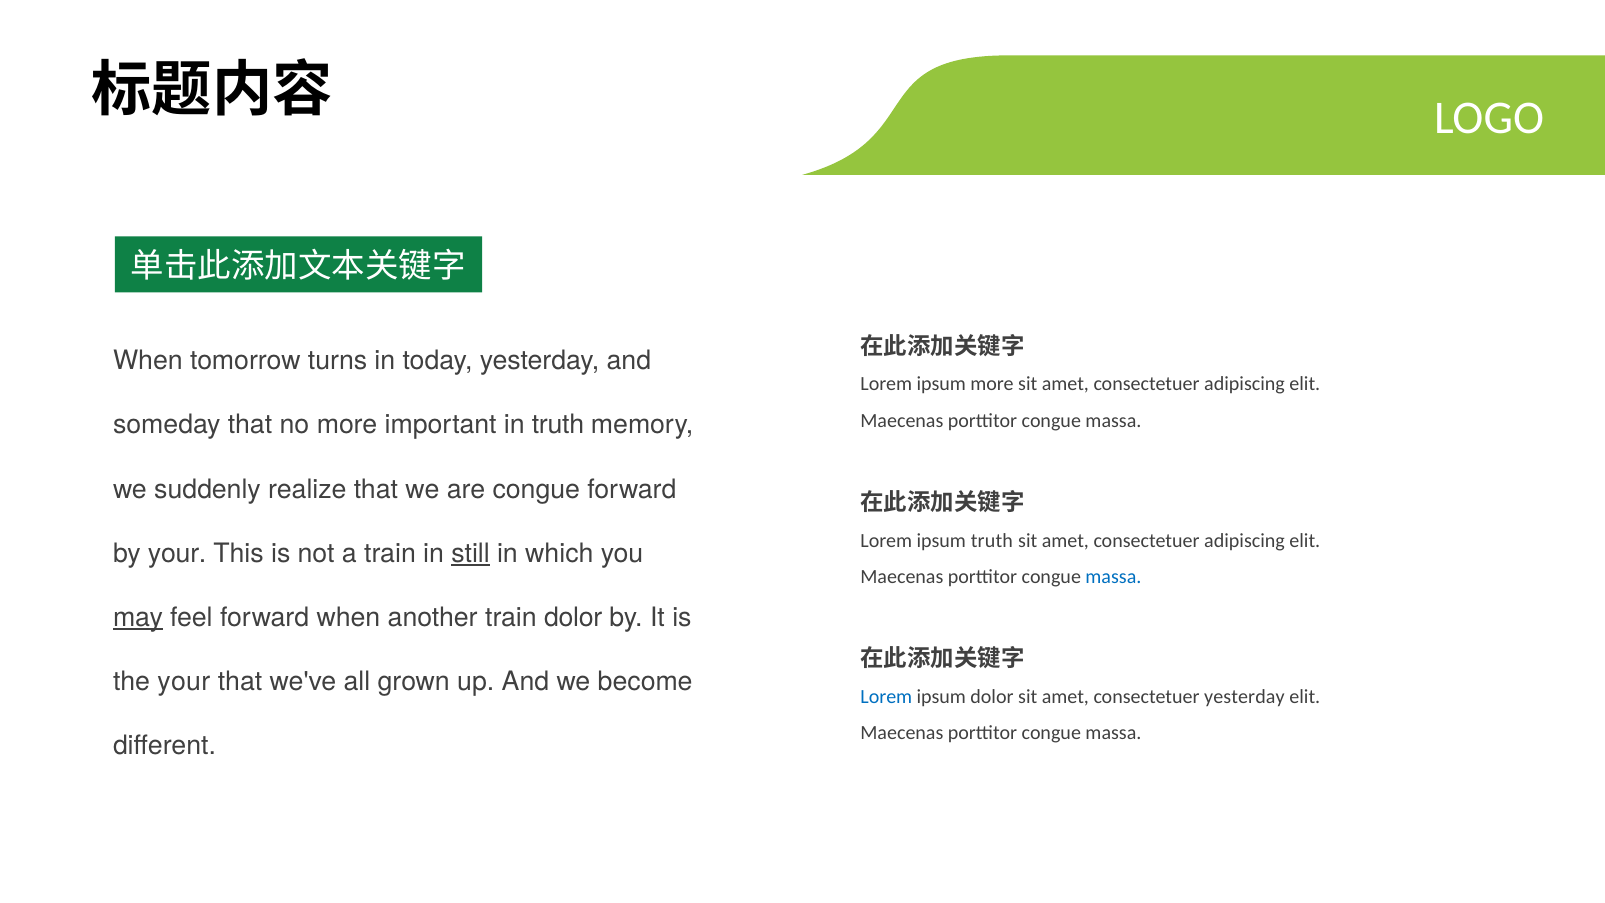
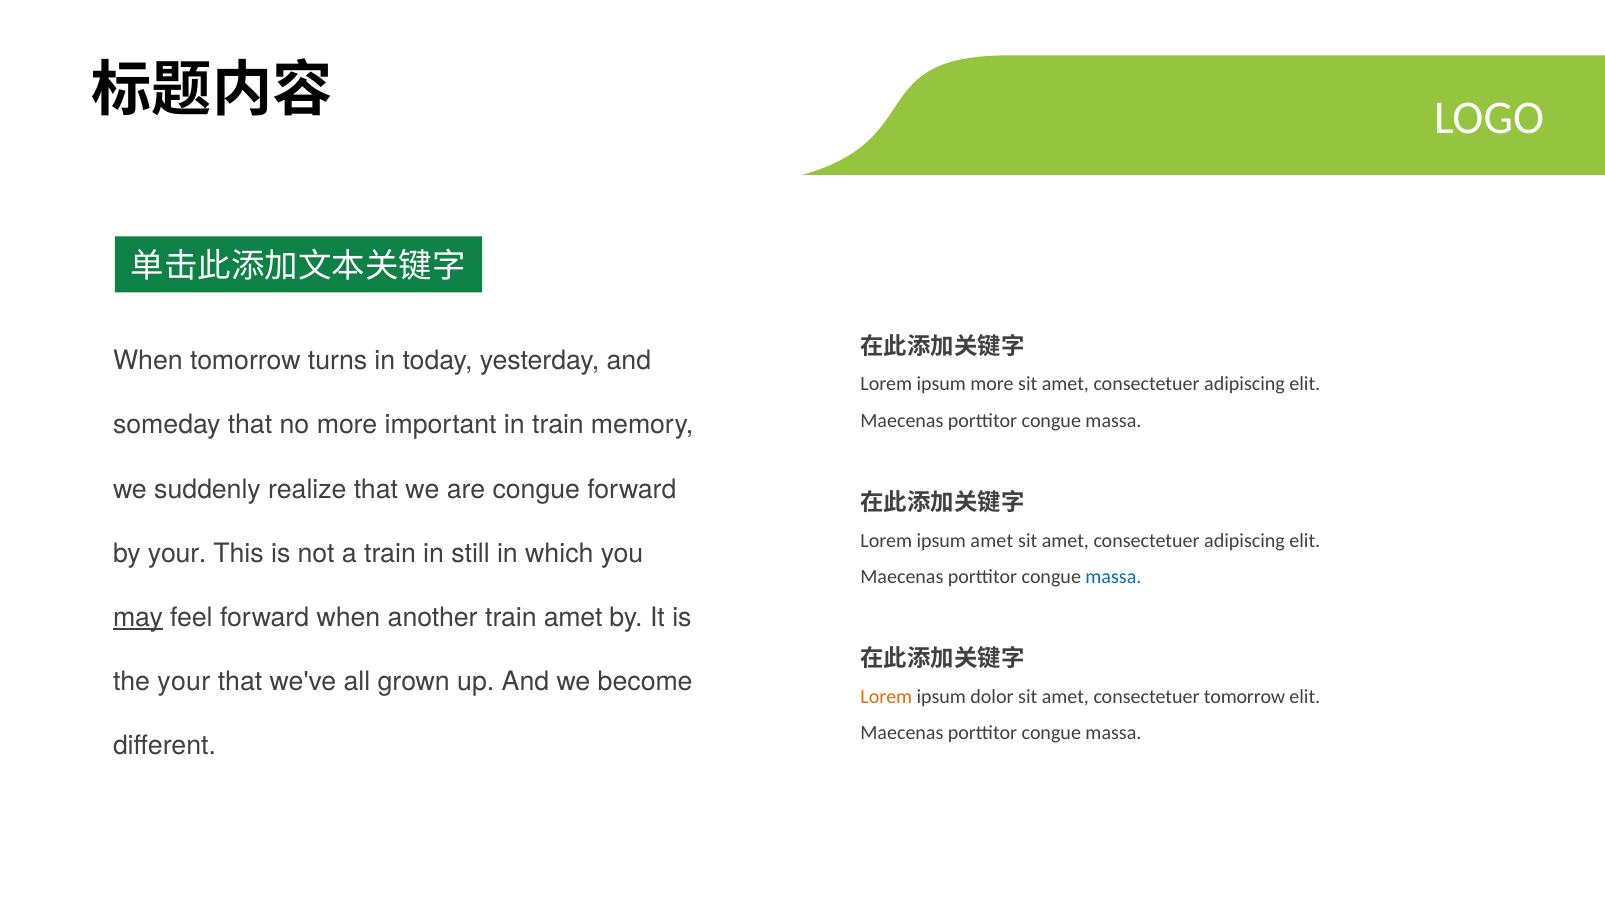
in truth: truth -> train (558, 425)
ipsum truth: truth -> amet (992, 541)
still underline: present -> none (471, 553)
train dolor: dolor -> amet (573, 617)
Lorem colour: blue -> orange (886, 697)
consectetuer yesterday: yesterday -> tomorrow (1245, 697)
